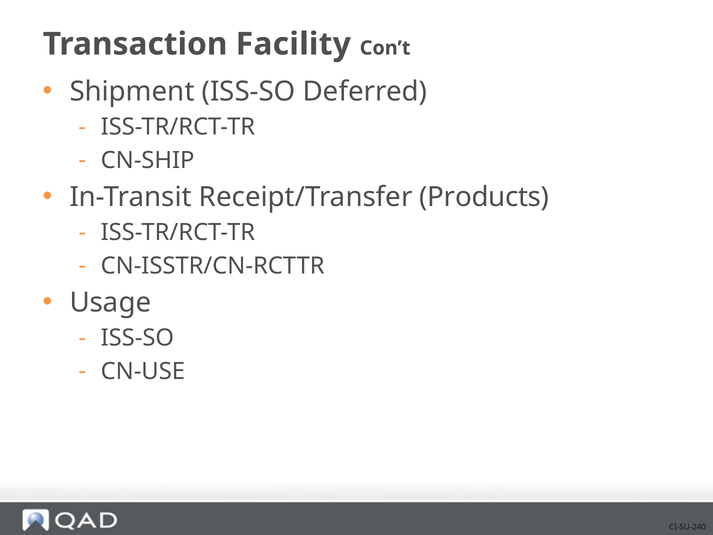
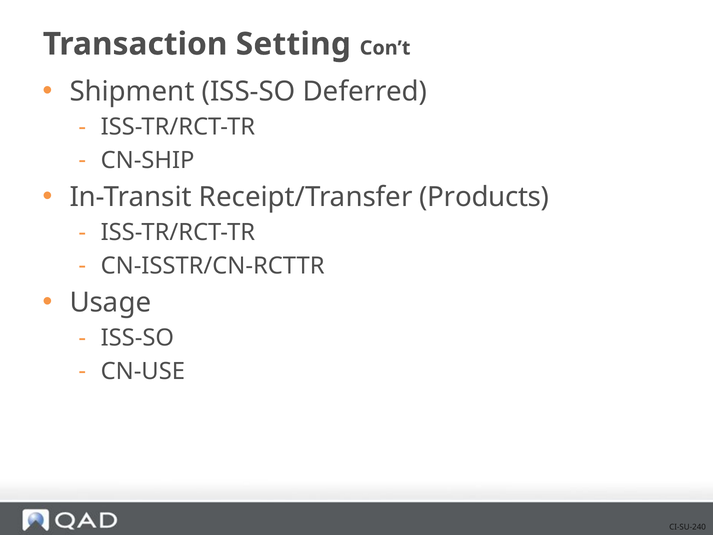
Facility: Facility -> Setting (293, 44)
